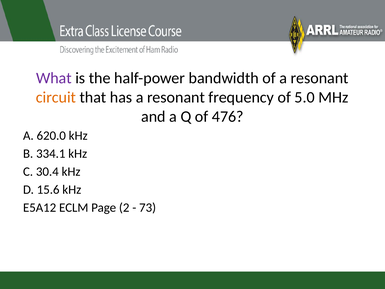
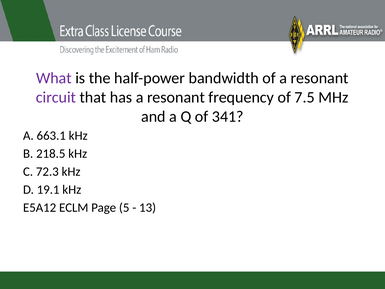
circuit colour: orange -> purple (56, 97)
5.0: 5.0 -> 7.5 (305, 97)
476: 476 -> 341 (228, 117)
620.0: 620.0 -> 663.1 (51, 136)
334.1: 334.1 -> 218.5 (51, 154)
30.4: 30.4 -> 72.3 (47, 172)
15.6: 15.6 -> 19.1 (48, 190)
2: 2 -> 5 (124, 207)
73: 73 -> 13 (148, 207)
